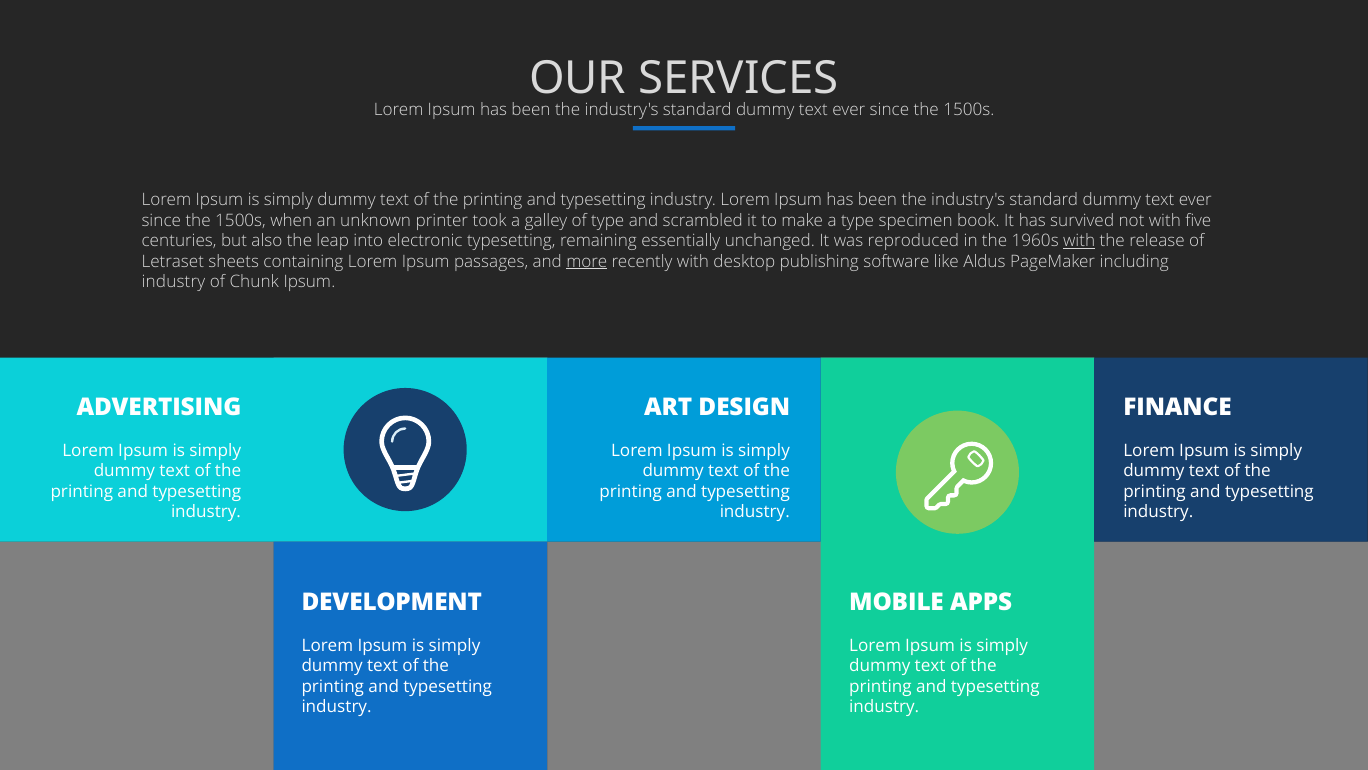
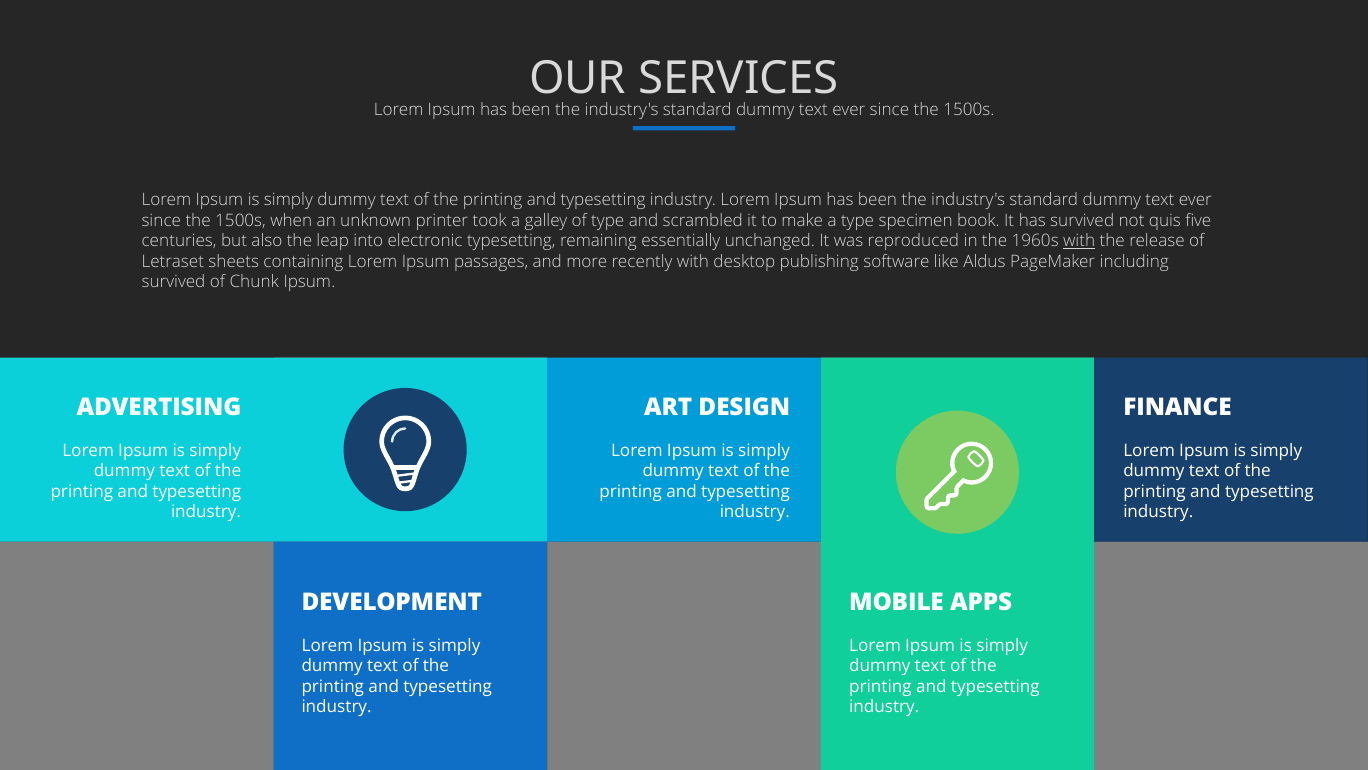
not with: with -> quis (1165, 220)
more underline: present -> none (587, 261)
industry: industry -> survived (174, 282)
